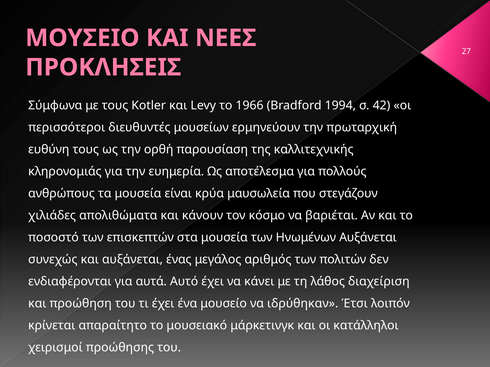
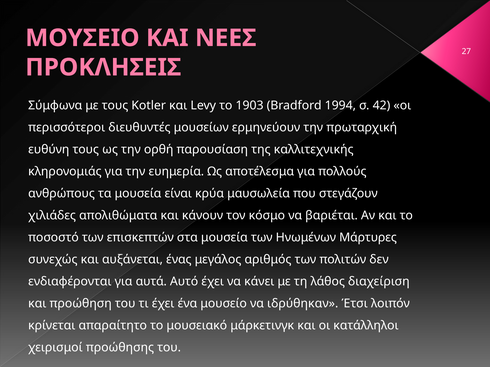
1966: 1966 -> 1903 (250, 106)
Ηνωμένων Αυξάνεται: Αυξάνεται -> Μάρτυρες (368, 238)
